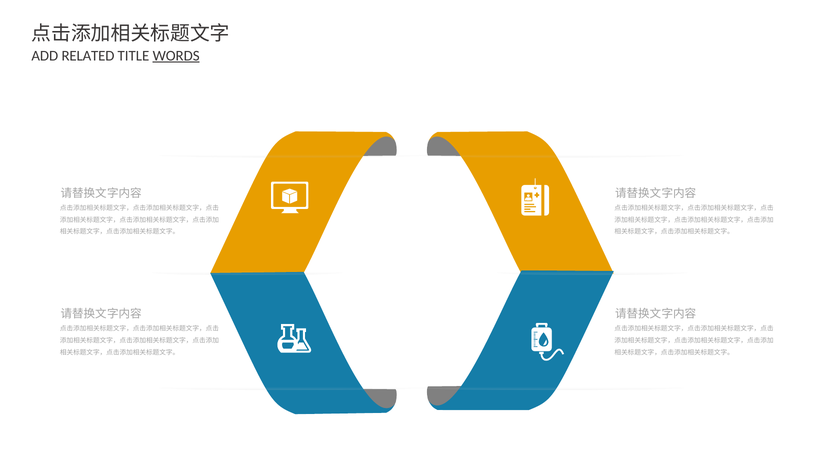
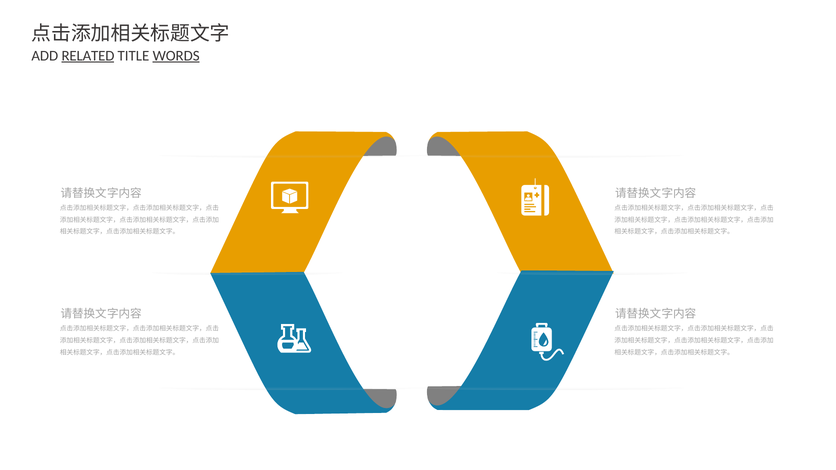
RELATED underline: none -> present (88, 56)
